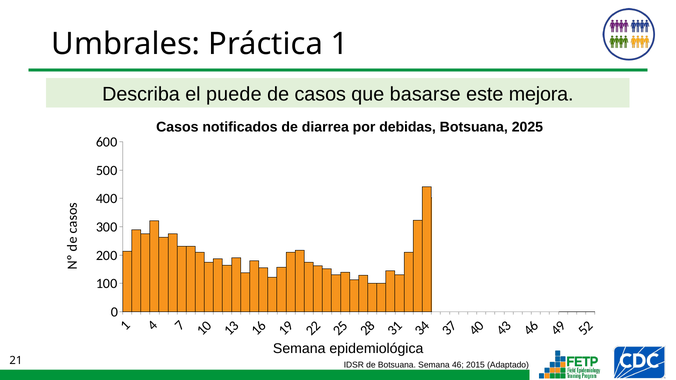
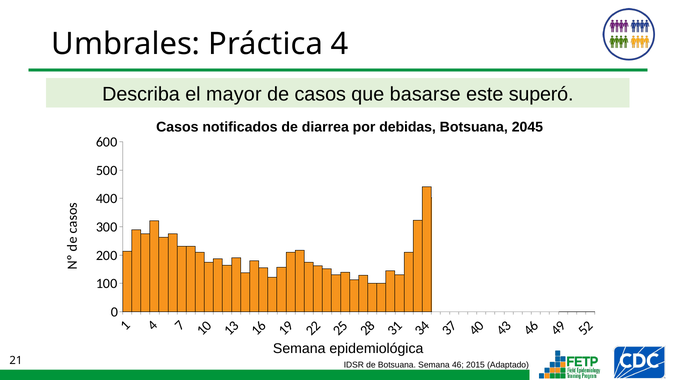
Práctica 1: 1 -> 4 (340, 44)
puede: puede -> mayor (234, 94)
mejora: mejora -> superó (541, 94)
2025: 2025 -> 2045 (527, 127)
